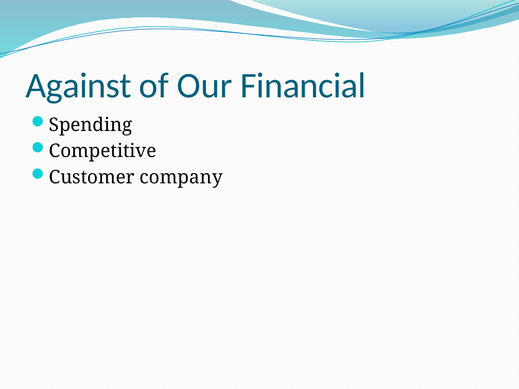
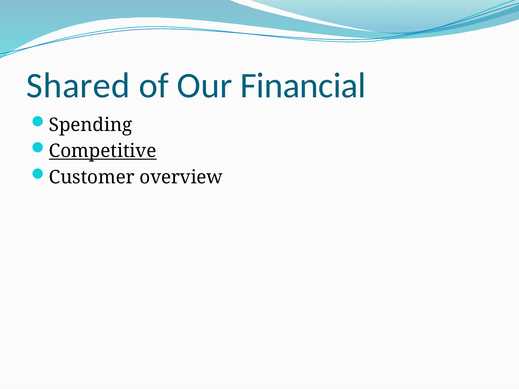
Against: Against -> Shared (78, 86)
Competitive underline: none -> present (103, 151)
company: company -> overview (181, 177)
